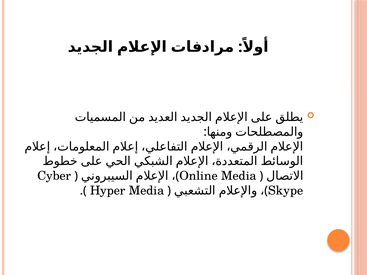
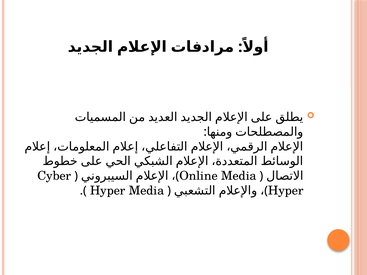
Skype: Skype -> Hyper (286, 191)
